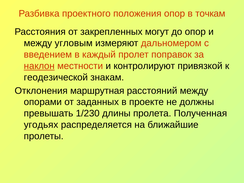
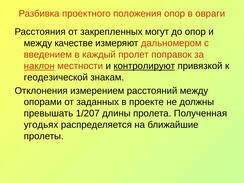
точкам: точкам -> овраги (210, 14)
угловым: угловым -> качестве (74, 43)
контролируют underline: none -> present (144, 66)
маршрутная: маршрутная -> измерением (97, 91)
1/230: 1/230 -> 1/207 (88, 113)
